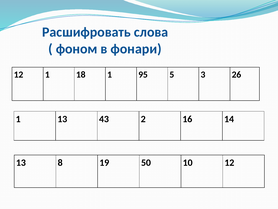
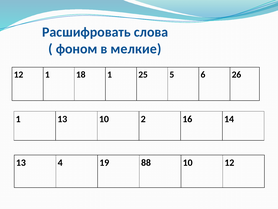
фонари: фонари -> мелкие (136, 49)
95: 95 -> 25 (143, 74)
3: 3 -> 6 (203, 74)
13 43: 43 -> 10 (104, 119)
8: 8 -> 4 (60, 162)
50: 50 -> 88 (146, 162)
